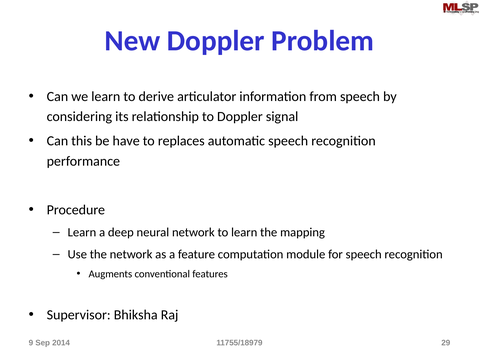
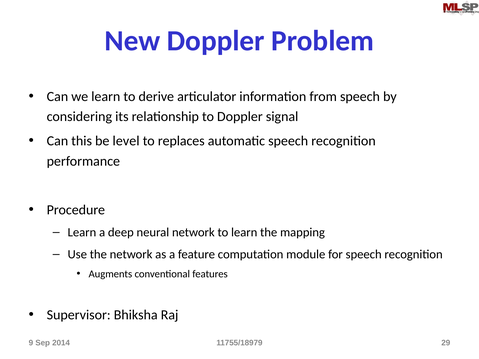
have: have -> level (126, 141)
